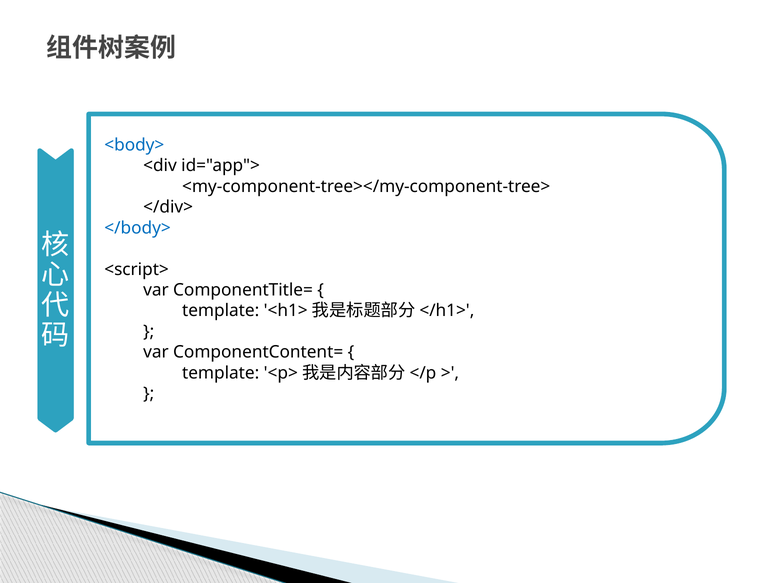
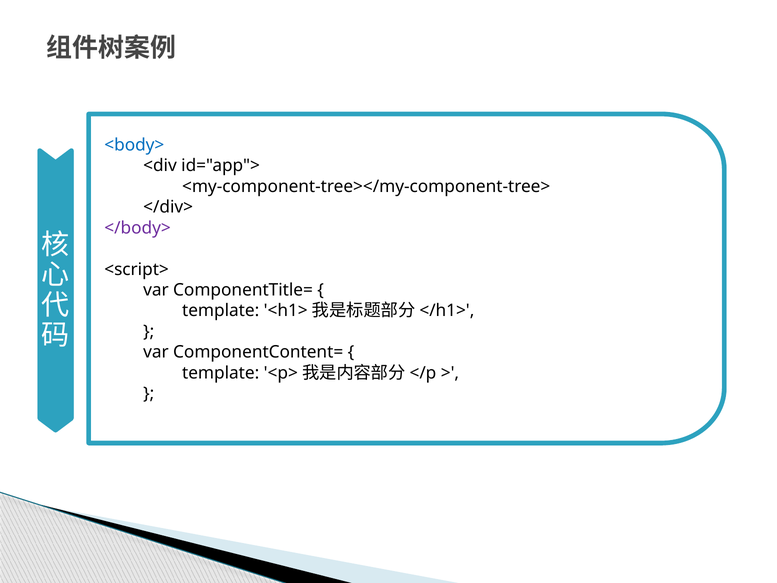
</body> colour: blue -> purple (138, 228)
